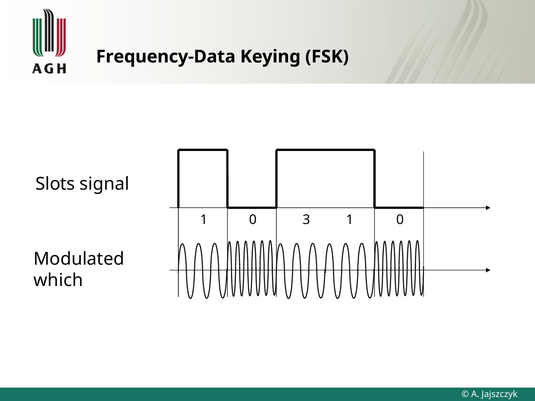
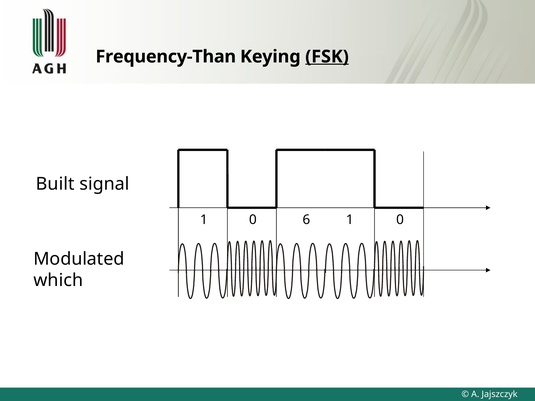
Frequency-Data: Frequency-Data -> Frequency-Than (166, 57)
FSK underline: none -> present (327, 57)
Slots: Slots -> Built (55, 184)
3: 3 -> 6 (306, 220)
